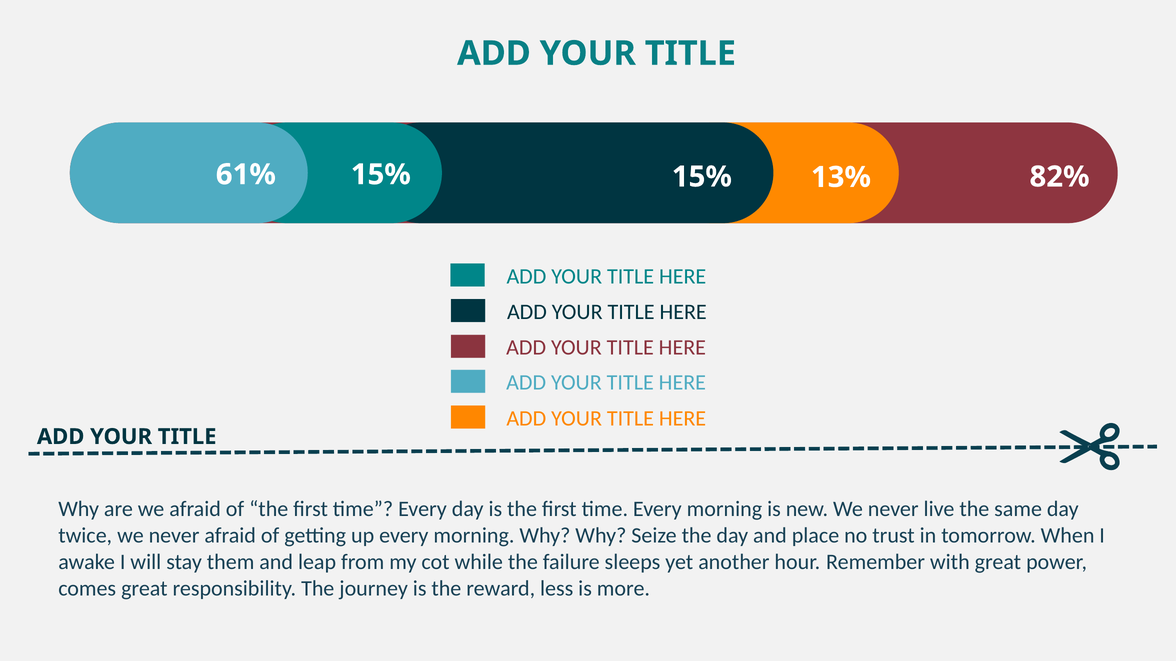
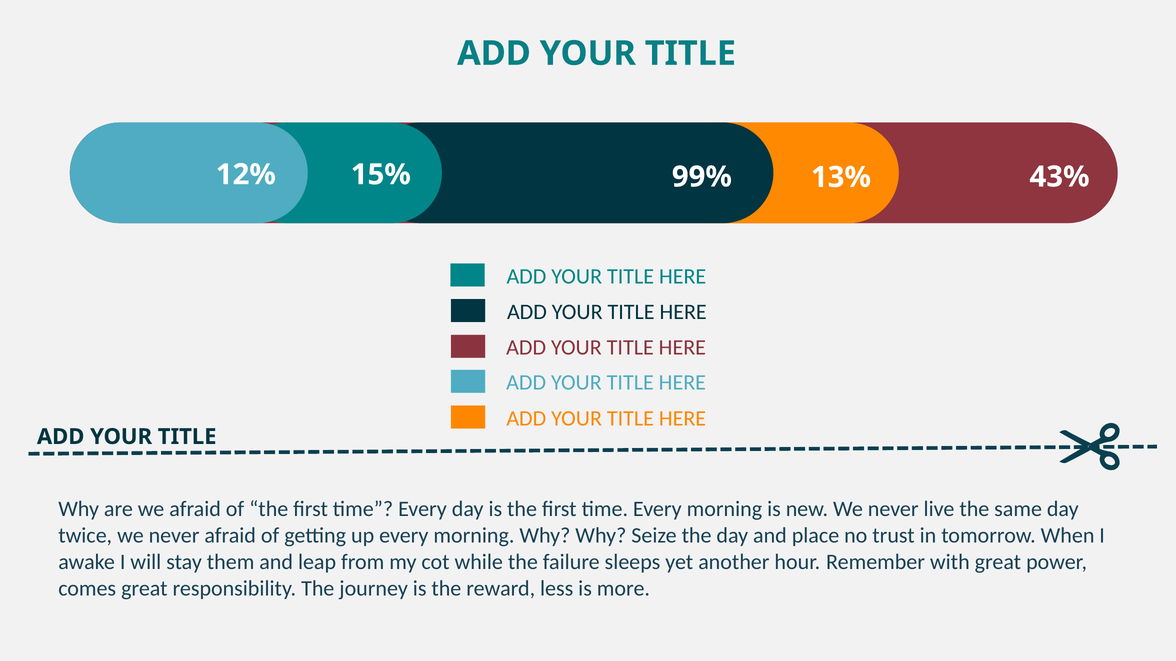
61%: 61% -> 12% (246, 175)
15% 15%: 15% -> 99% (702, 177)
82%: 82% -> 43% (1060, 177)
